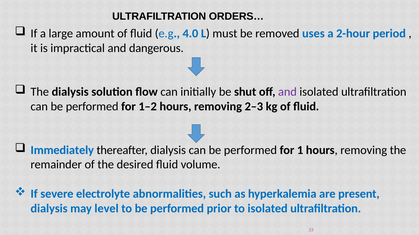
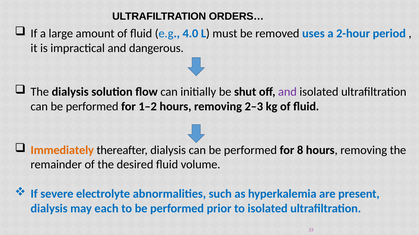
Immediately colour: blue -> orange (62, 150)
1: 1 -> 8 (300, 150)
level: level -> each (107, 209)
